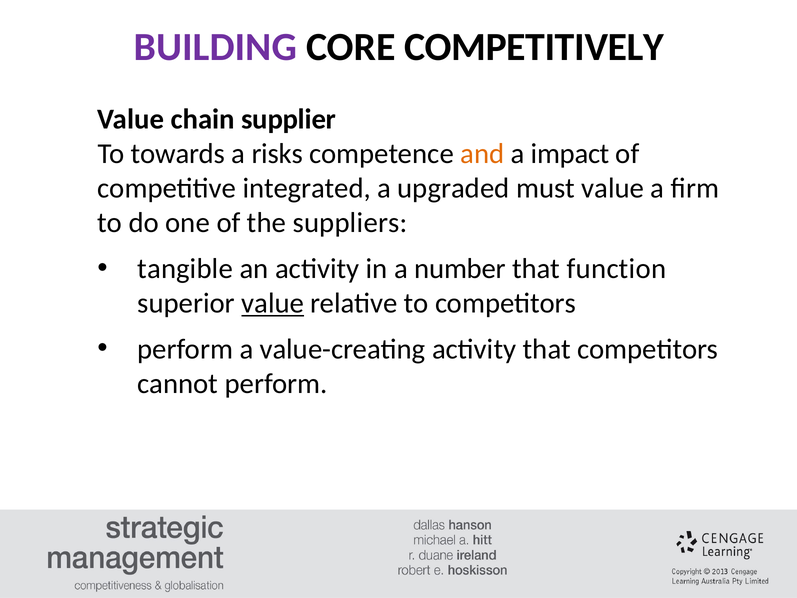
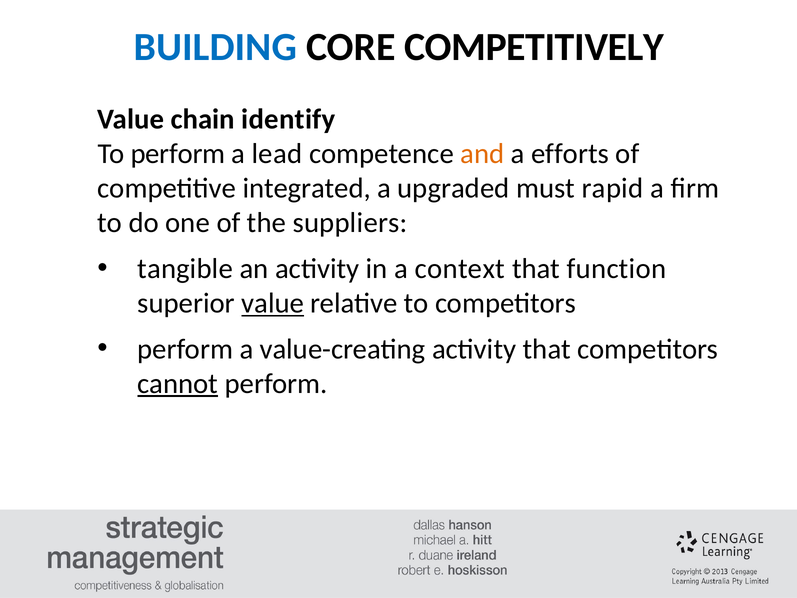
BUILDING colour: purple -> blue (215, 47)
supplier: supplier -> identify (288, 119)
To towards: towards -> perform (178, 154)
risks: risks -> lead (277, 154)
impact: impact -> efforts (570, 154)
must value: value -> rapid (613, 188)
number: number -> context (460, 269)
cannot underline: none -> present (178, 383)
